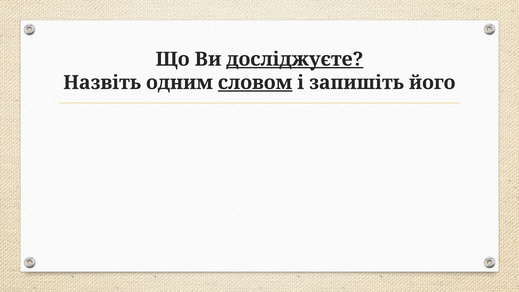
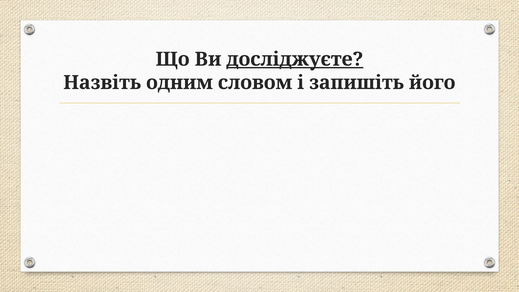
словом underline: present -> none (255, 83)
